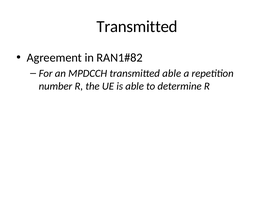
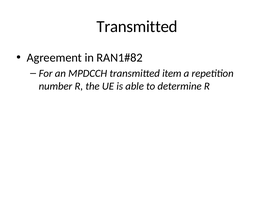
transmitted able: able -> item (172, 73)
